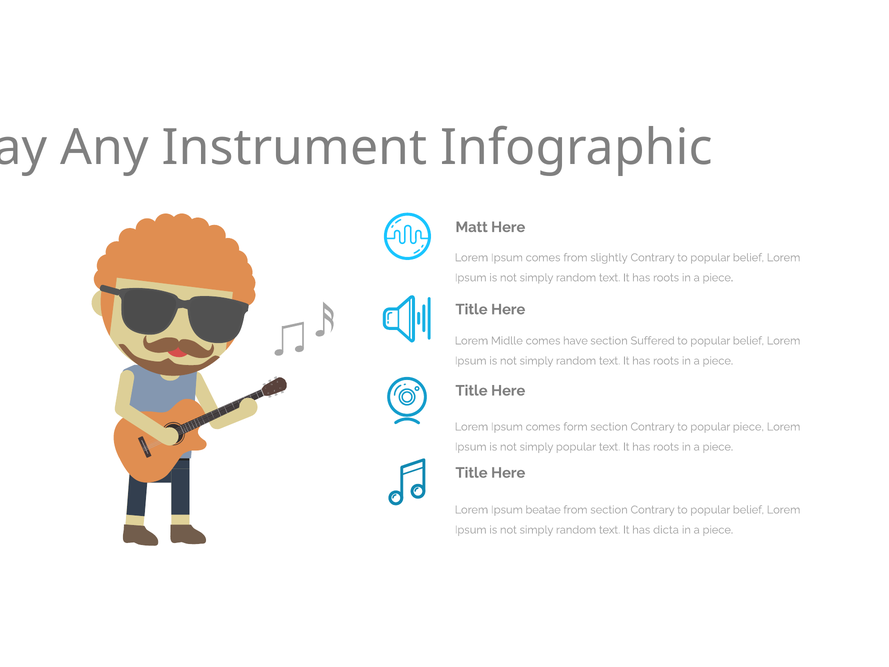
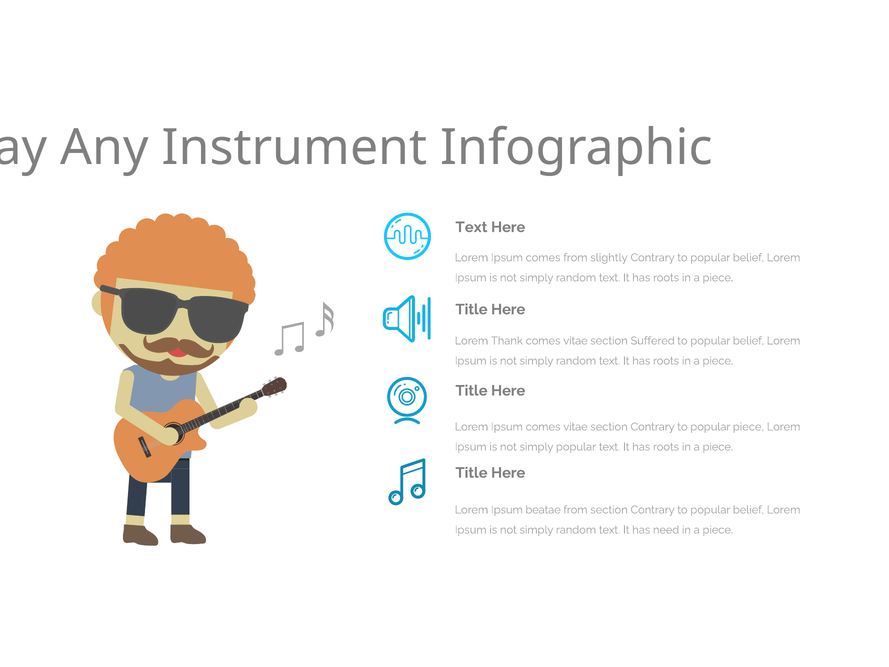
Matt: Matt -> Text (471, 227)
Midlle: Midlle -> Thank (507, 341)
have: have -> vitae (575, 341)
Ipsum comes form: form -> vitae (575, 427)
dicta: dicta -> need (666, 530)
